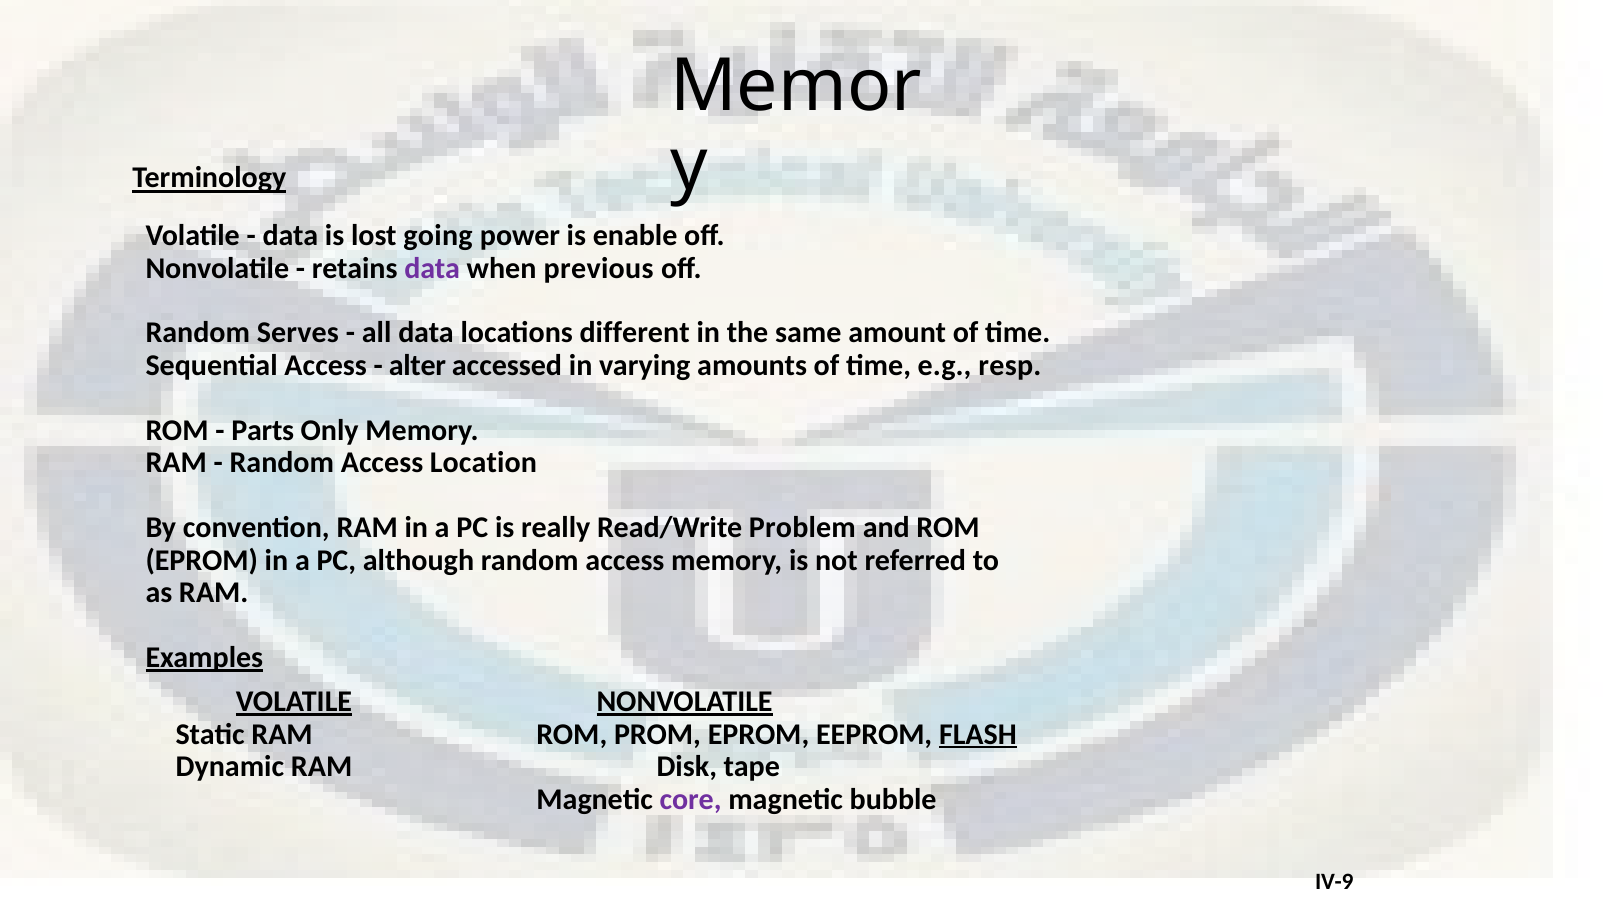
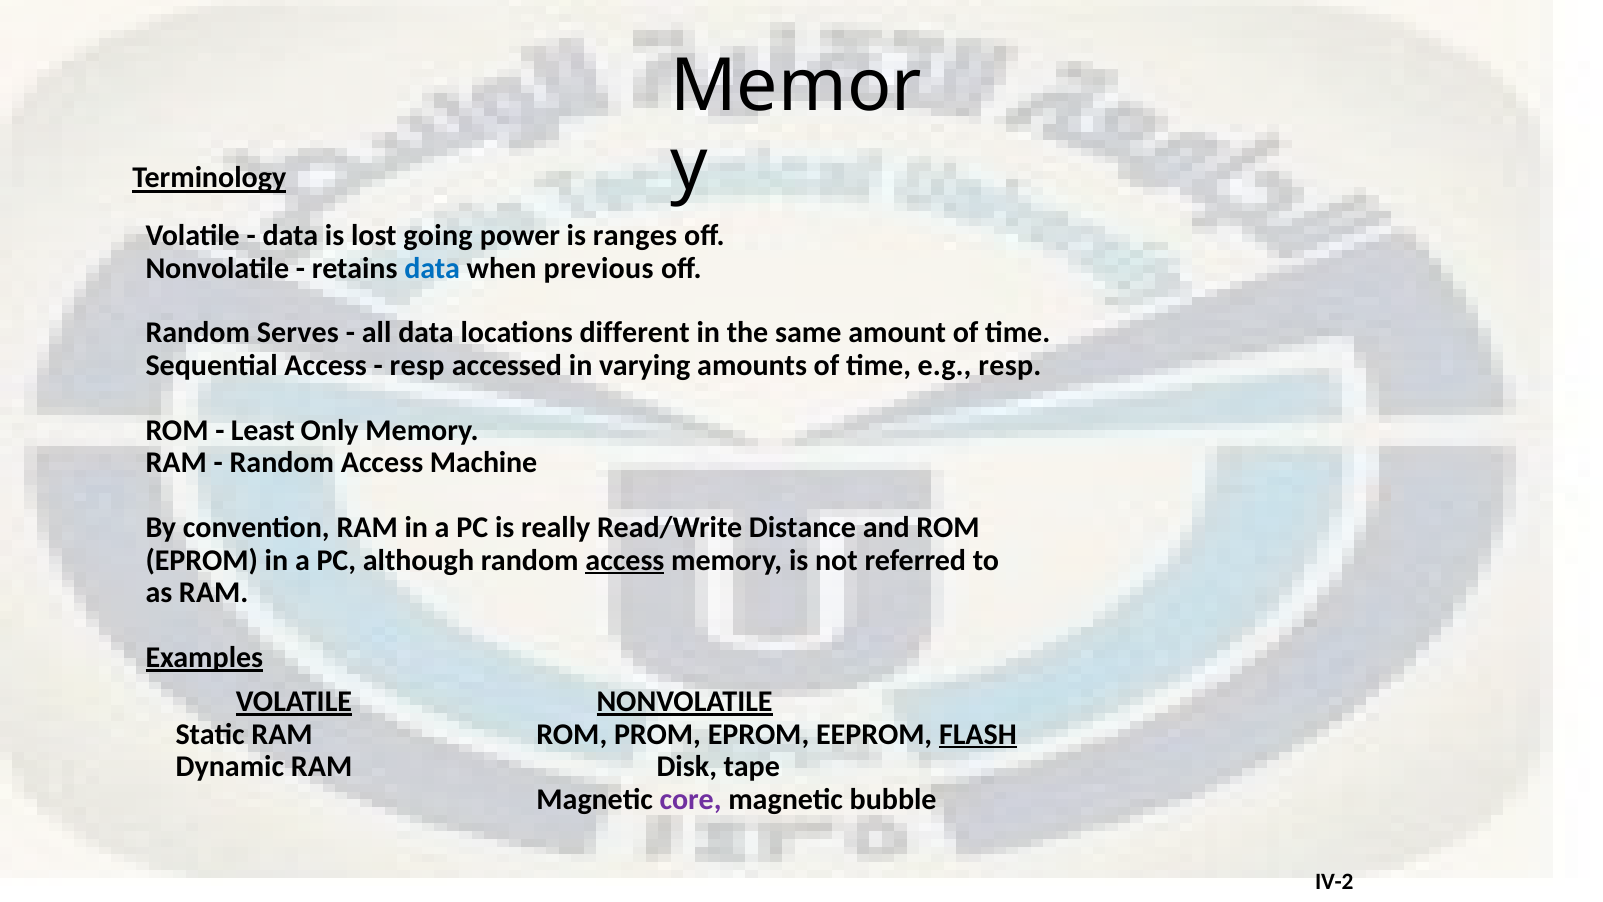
enable: enable -> ranges (635, 236)
data colour: purple -> blue (432, 268)
alter: alter -> resp (417, 365)
Parts: Parts -> Least (263, 430)
Location: Location -> Machine (484, 463)
Problem: Problem -> Distance (803, 528)
access underline: none -> present (625, 560)
IV-9: IV-9 -> IV-2 (1334, 881)
